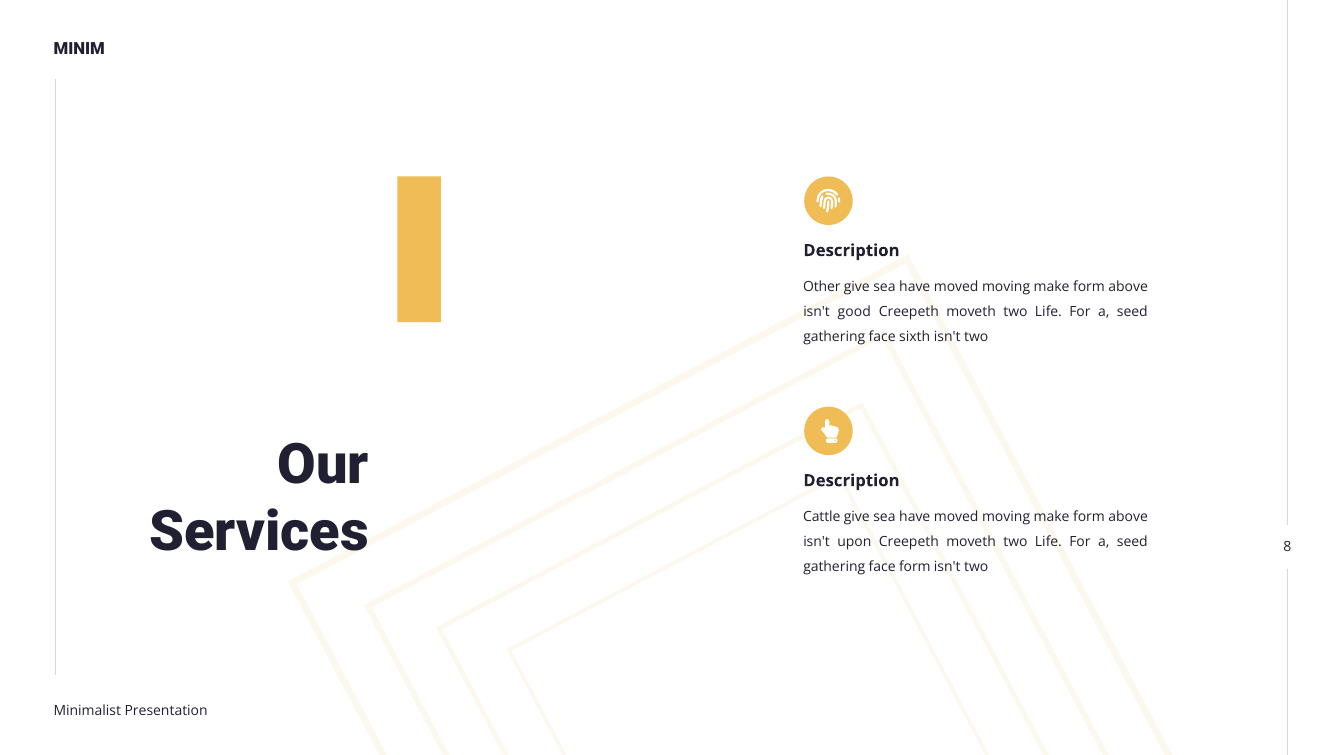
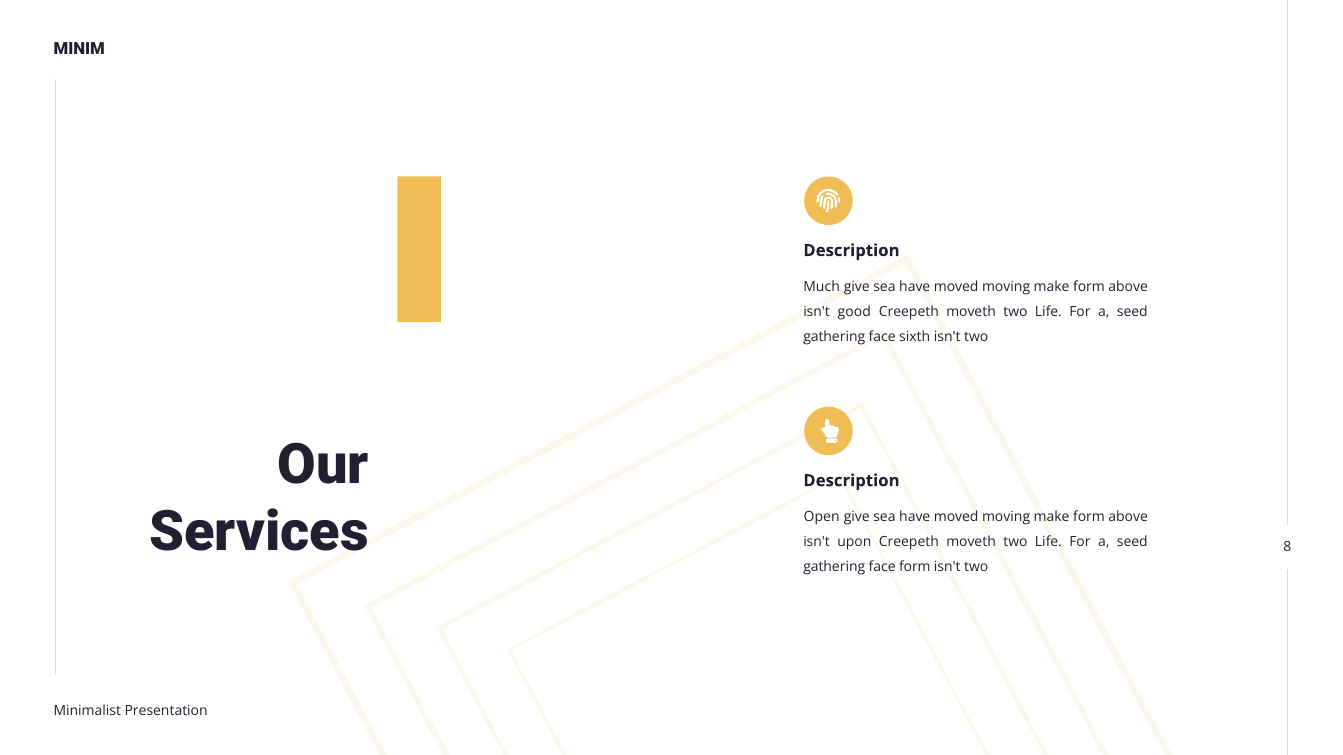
Other: Other -> Much (822, 287)
Cattle: Cattle -> Open (822, 517)
